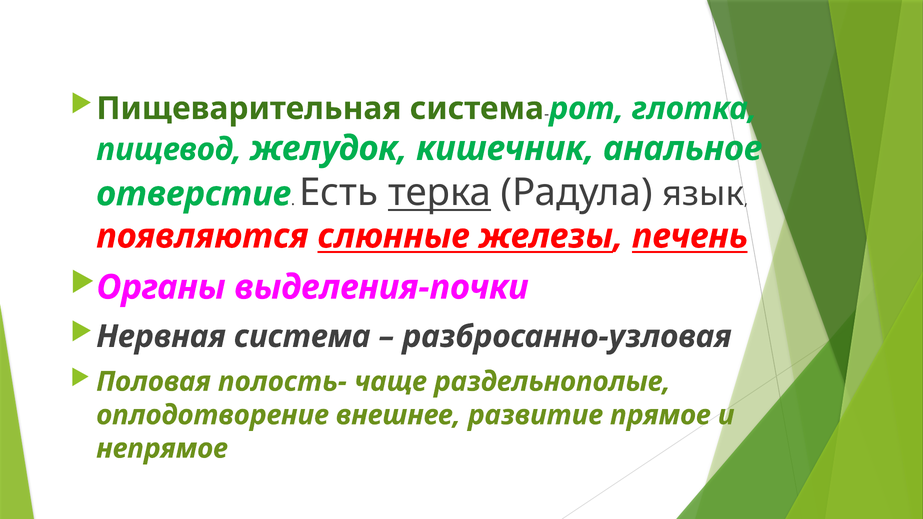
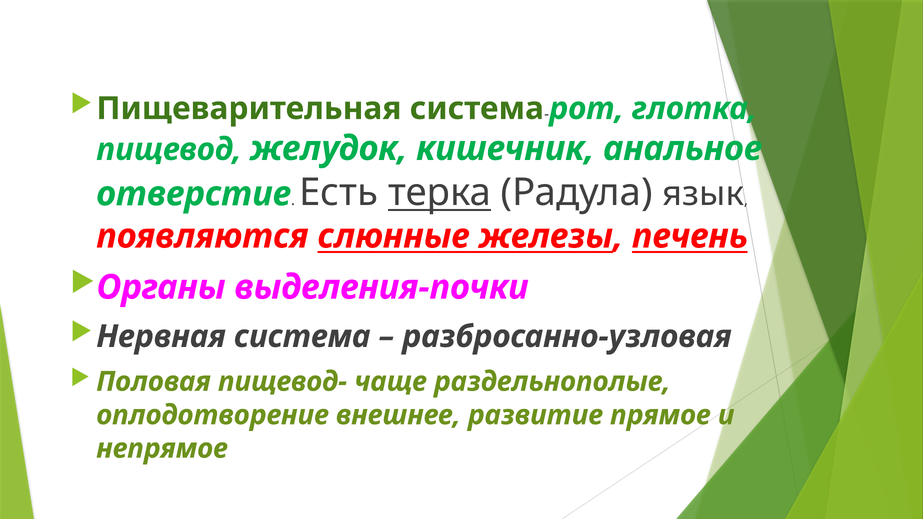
полость-: полость- -> пищевод- (283, 382)
